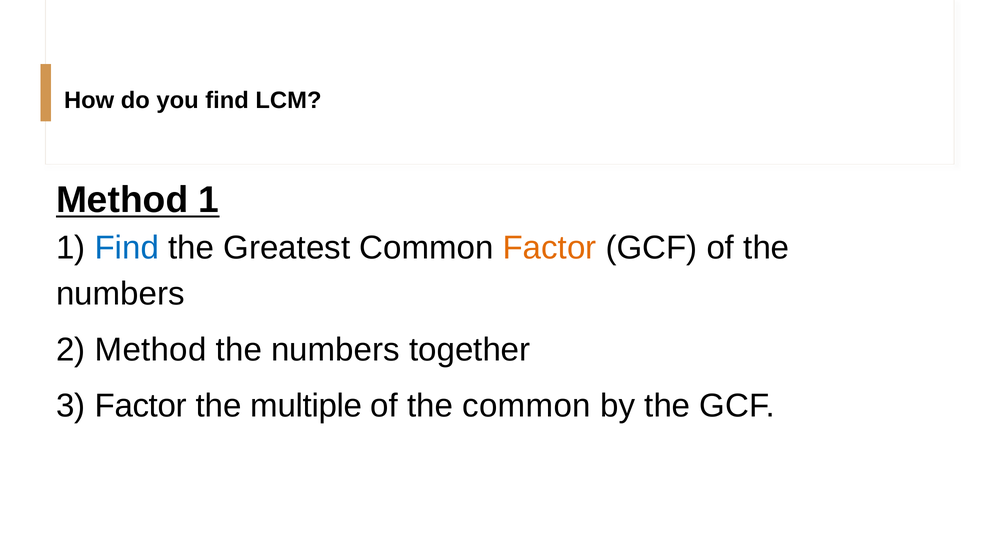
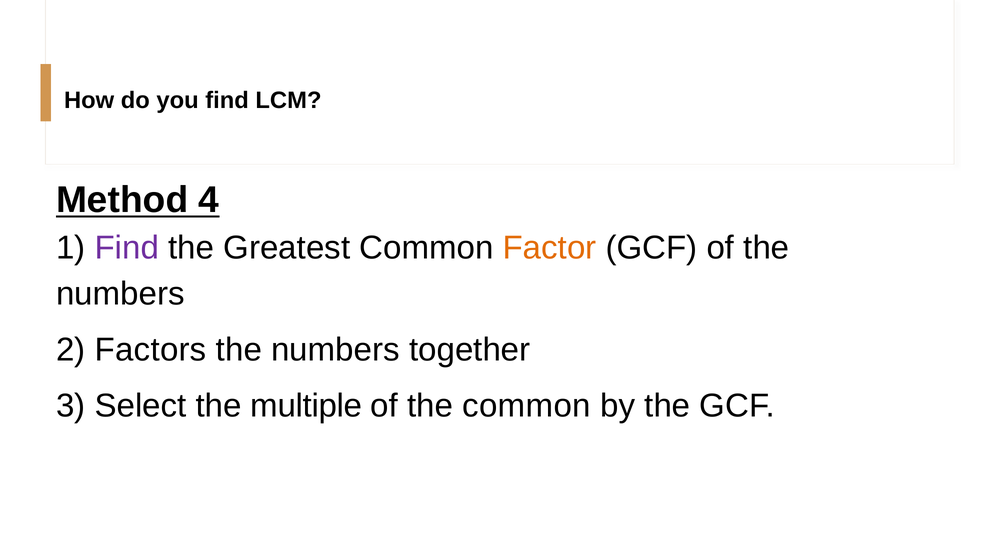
Method 1: 1 -> 4 (209, 200)
Find colour: blue -> purple (127, 248)
2 Method: Method -> Factors (151, 350)
3 Factor: Factor -> Select (141, 406)
